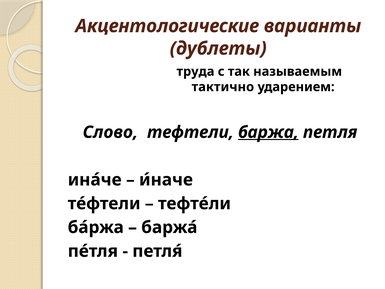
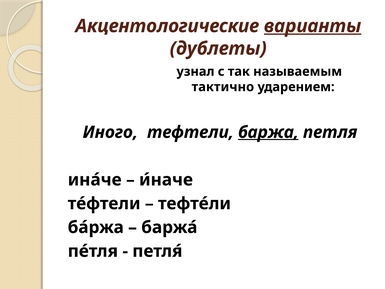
варианты underline: none -> present (313, 26)
труда: труда -> узнал (196, 71)
Слово: Слово -> Иного (110, 132)
